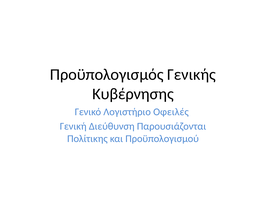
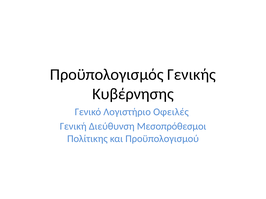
Παρουσιάζονται: Παρουσιάζονται -> Μεσοπρόθεσμοι (172, 127)
